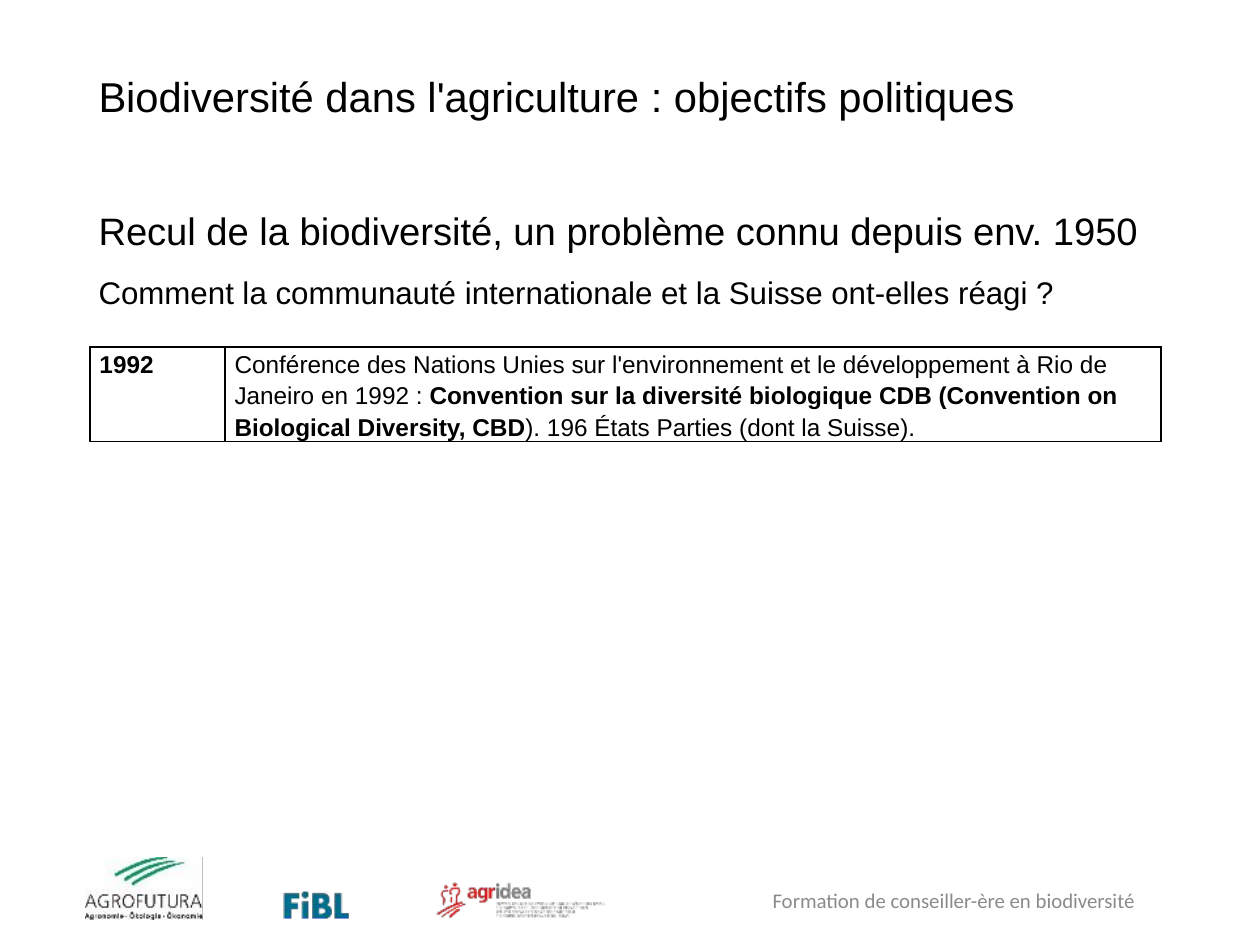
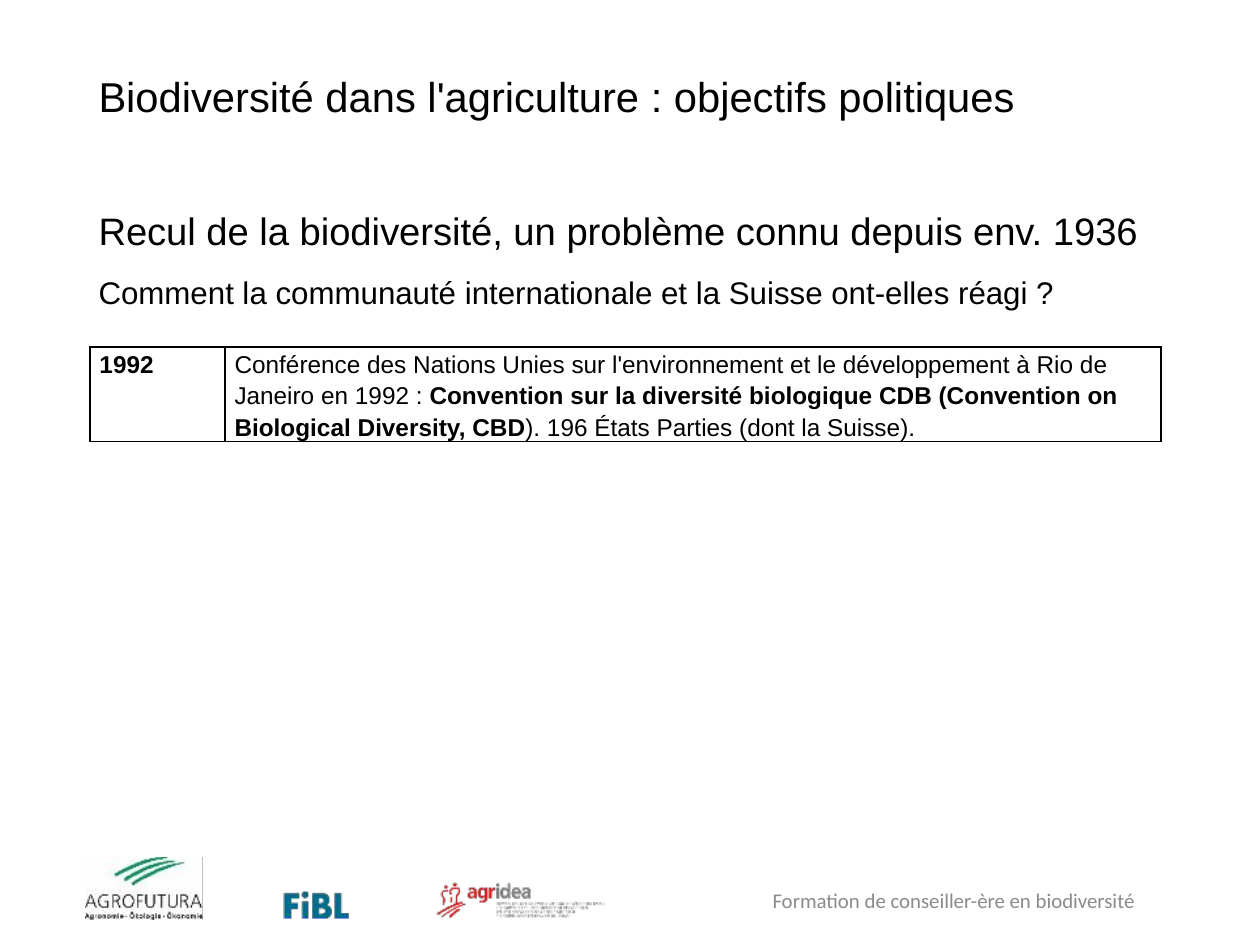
1950: 1950 -> 1936 (1095, 233)
